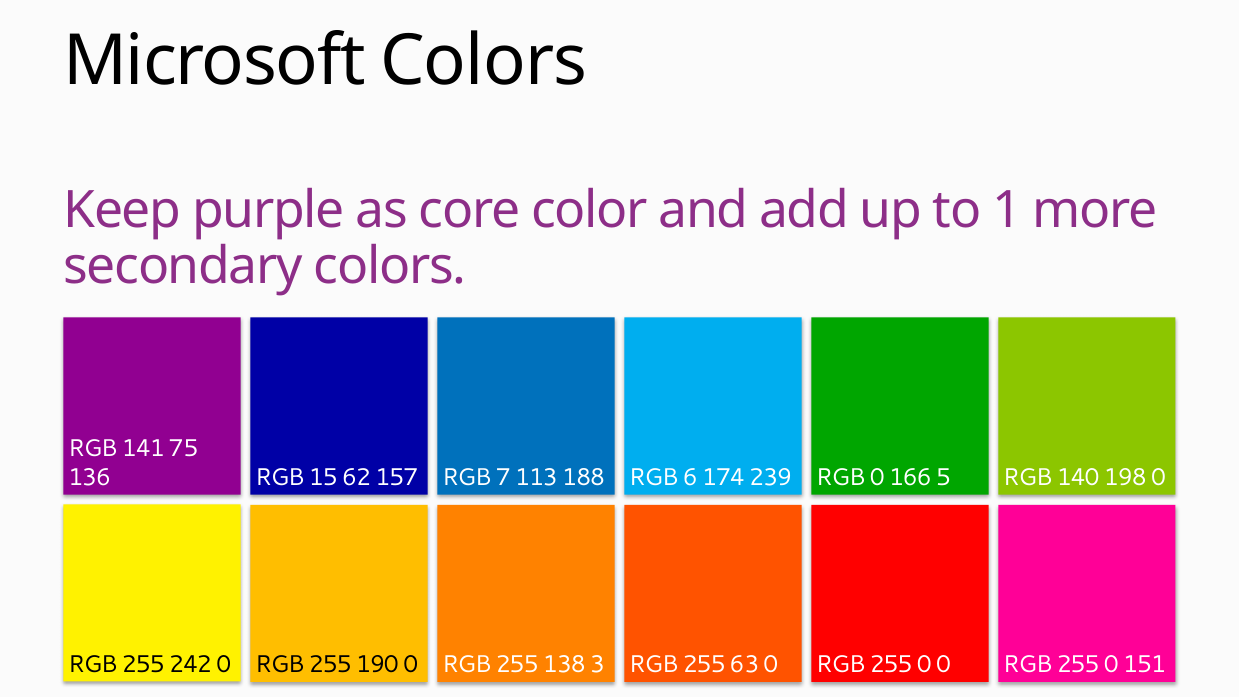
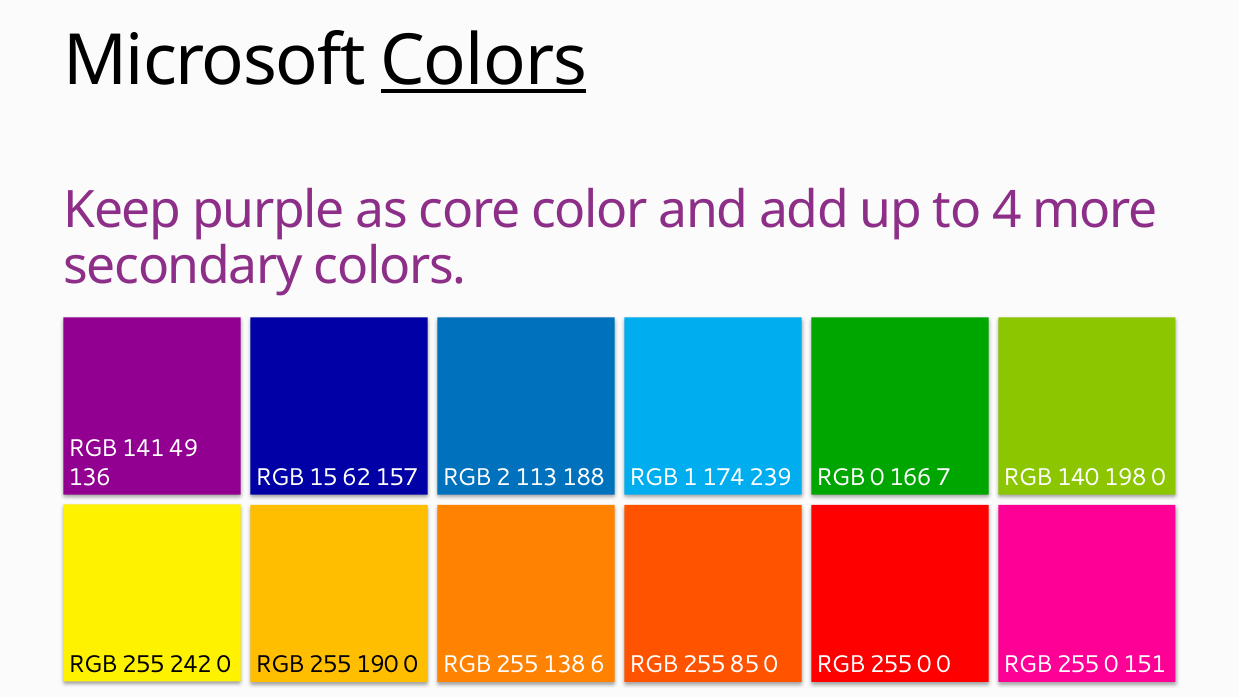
Colors underline: none -> present (484, 61)
1: 1 -> 4 (1007, 210)
75: 75 -> 49 (184, 448)
7: 7 -> 2 (503, 477)
6: 6 -> 1 (690, 477)
5: 5 -> 7 (944, 477)
3: 3 -> 6 (598, 664)
63: 63 -> 85 (744, 664)
